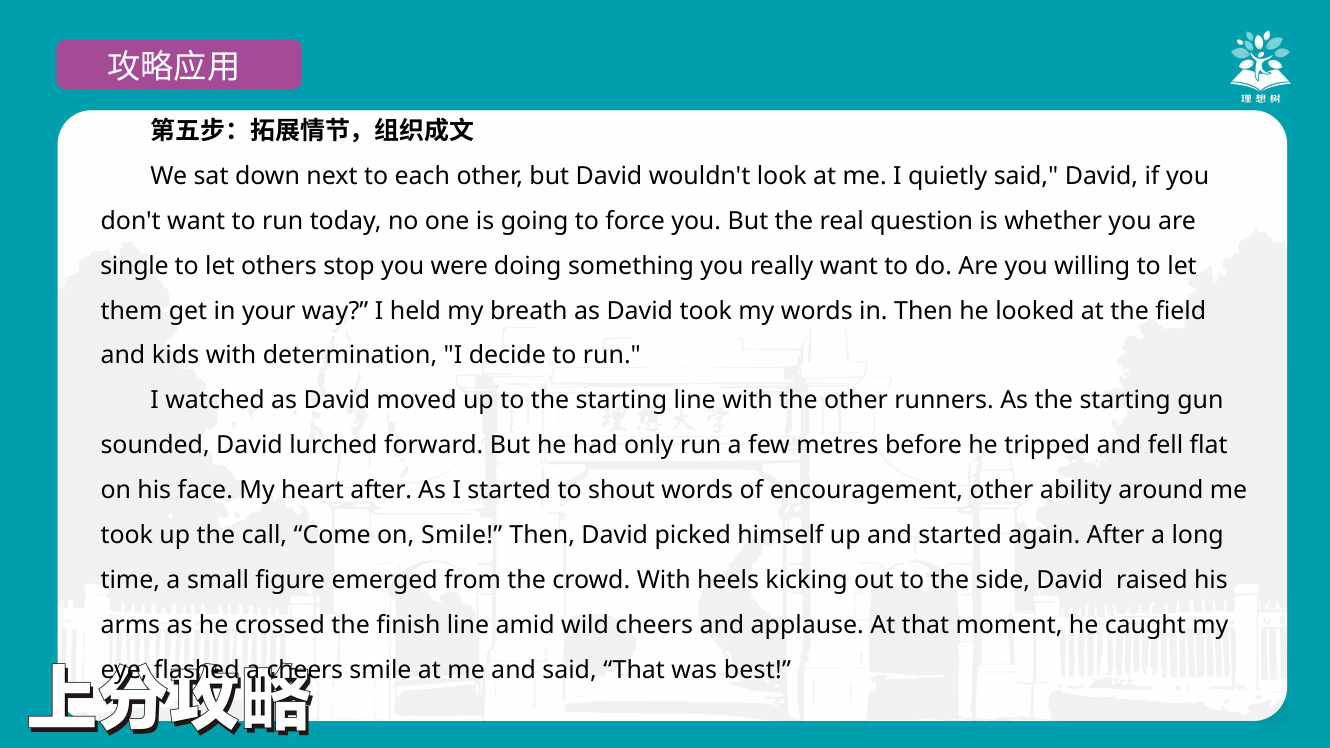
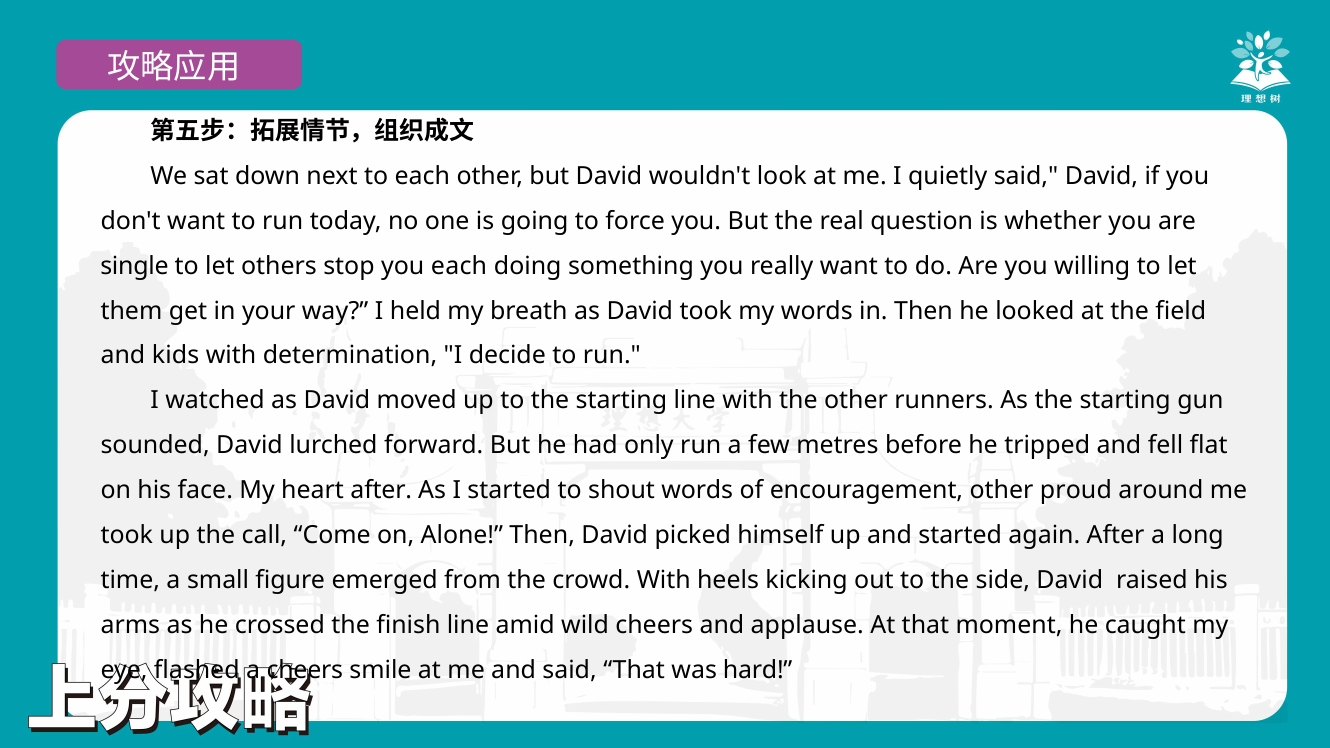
you were: were -> each (459, 266)
ability: ability -> proud (1076, 490)
on Smile: Smile -> Alone (462, 535)
best: best -> hard (758, 670)
